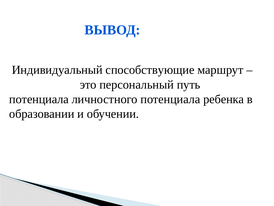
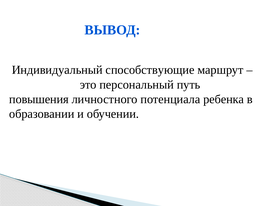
потенциала: потенциала -> повышения (39, 99)
